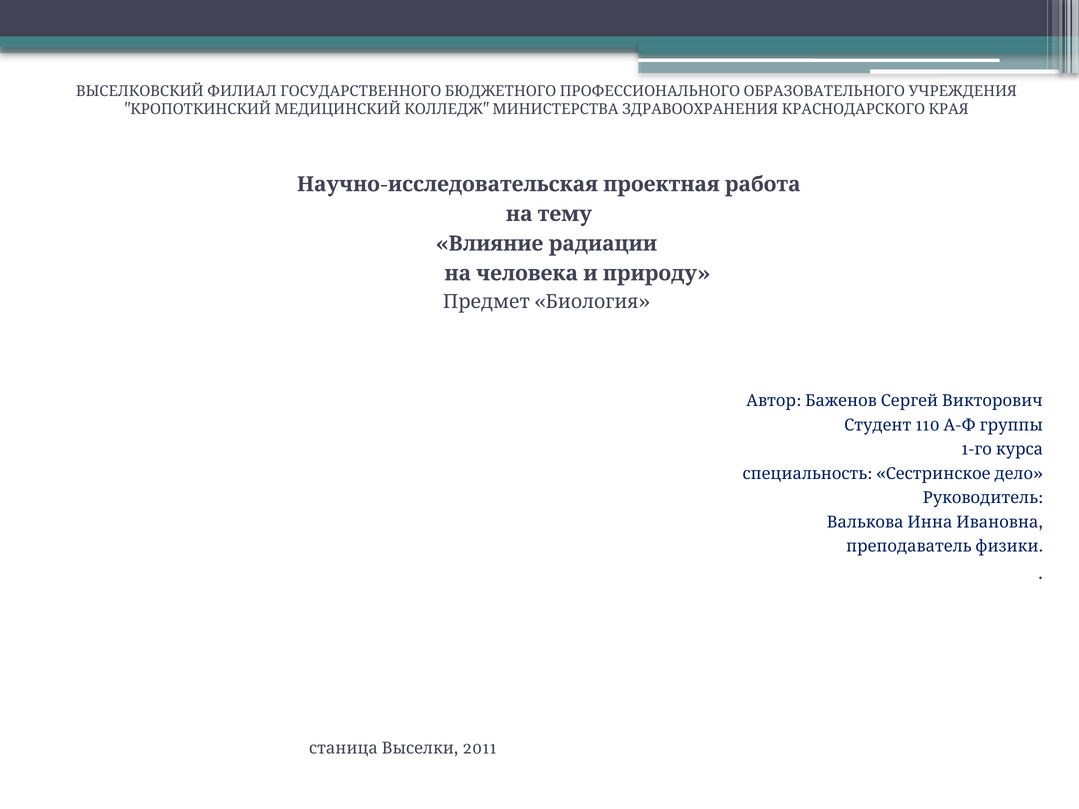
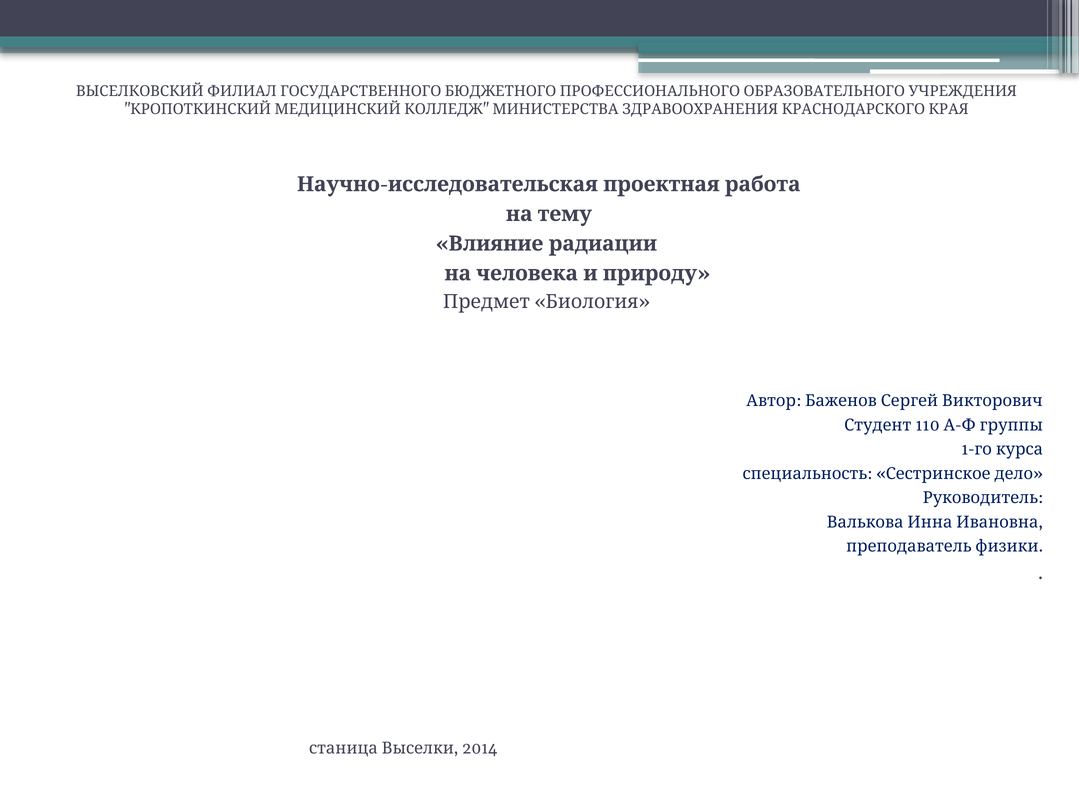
2011: 2011 -> 2014 (480, 748)
